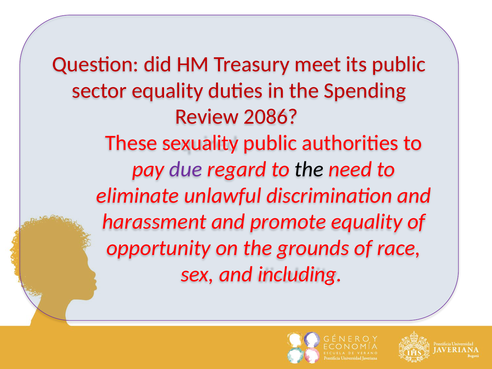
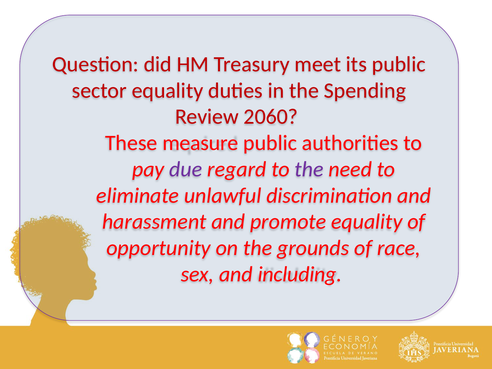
2086: 2086 -> 2060 (271, 117)
sexuality: sexuality -> measure (200, 143)
the colour: black -> purple (309, 169)
